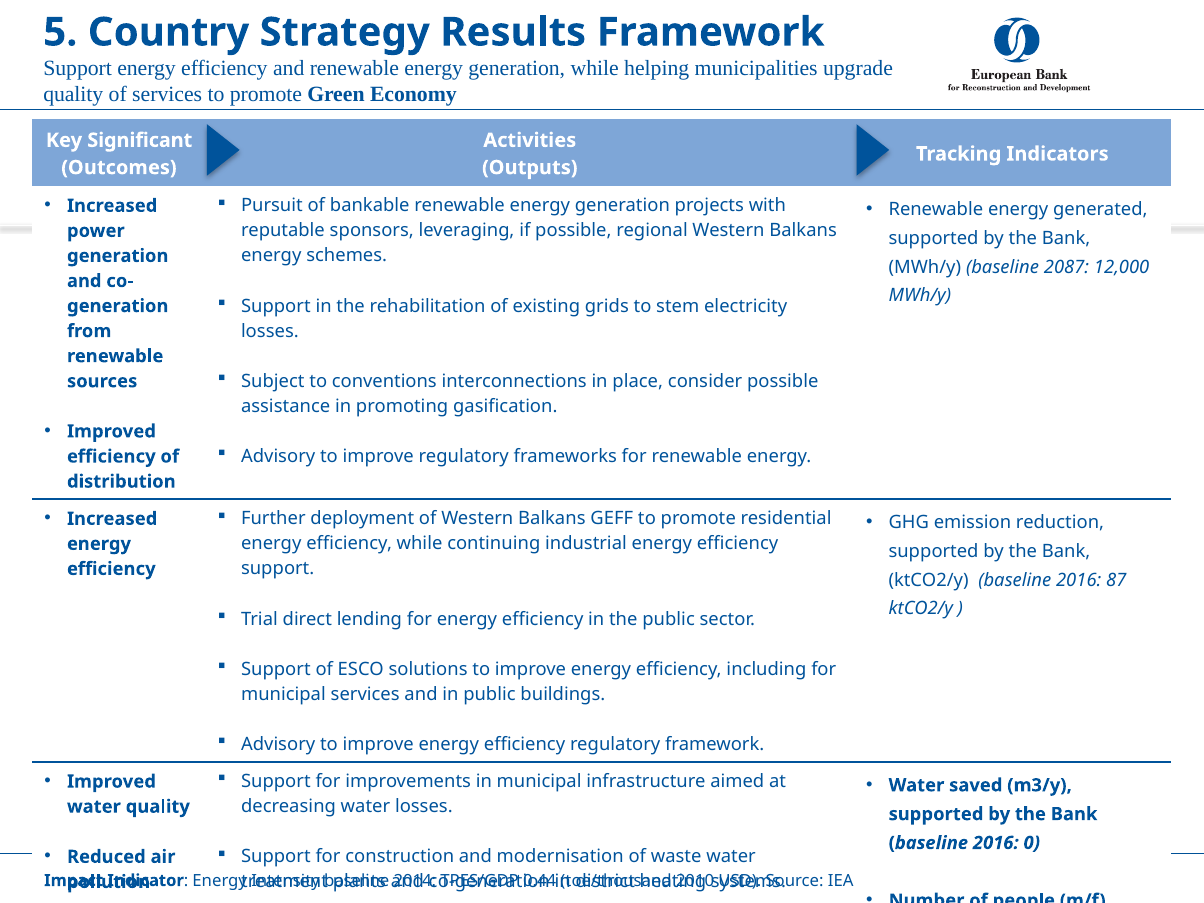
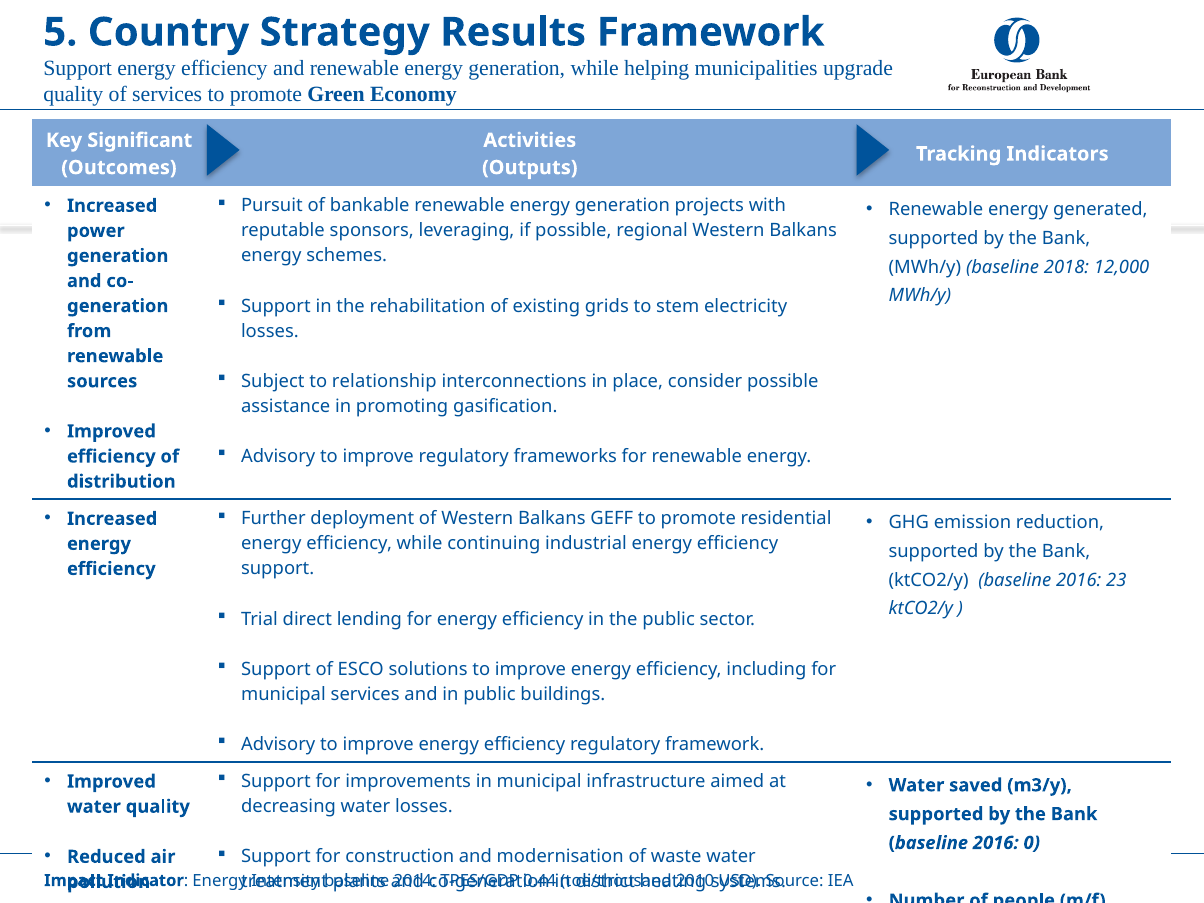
2087: 2087 -> 2018 (1067, 267)
conventions: conventions -> relationship (384, 381)
87: 87 -> 23 (1116, 580)
